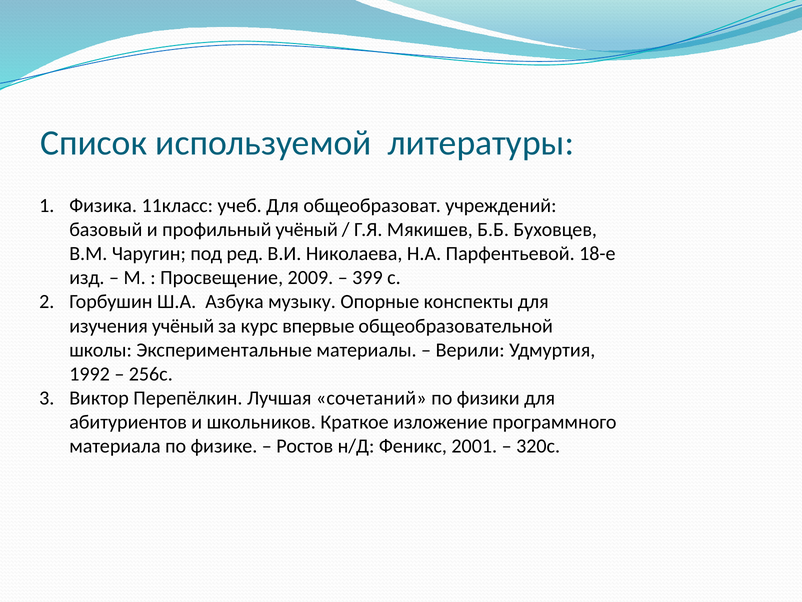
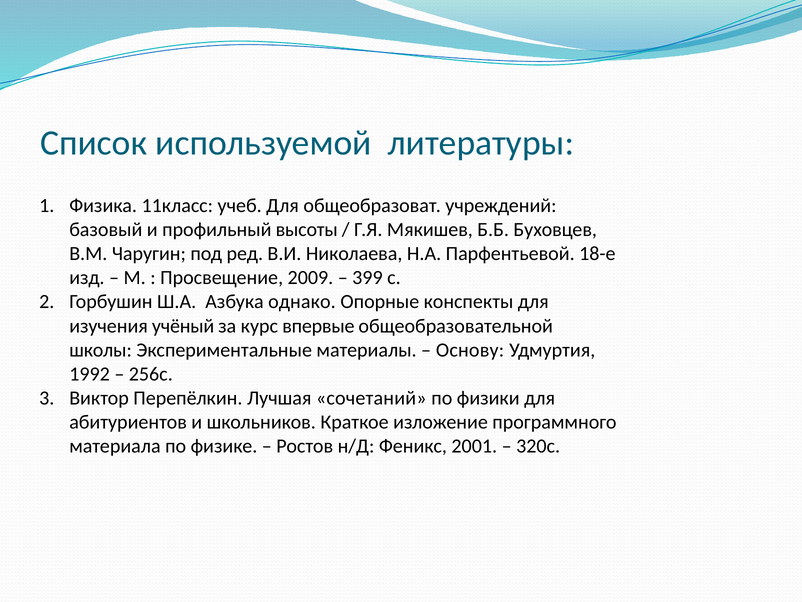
профильный учёный: учёный -> высоты (307, 229)
музыку: музыку -> однако (302, 302)
Верили: Верили -> Основу (470, 350)
